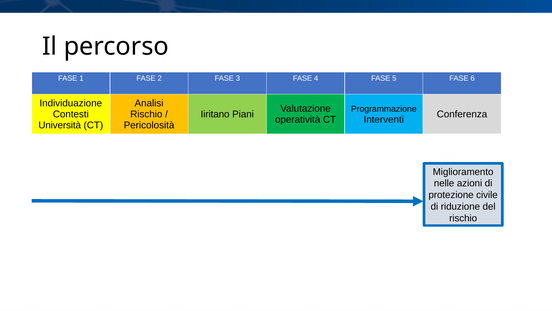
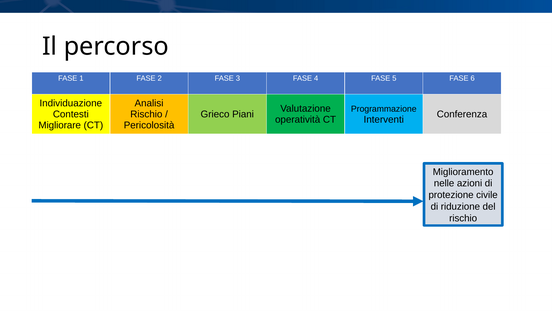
Iiritano: Iiritano -> Grieco (215, 114)
Università: Università -> Migliorare (60, 125)
